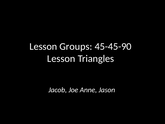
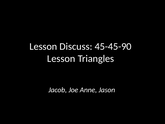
Groups: Groups -> Discuss (76, 46)
